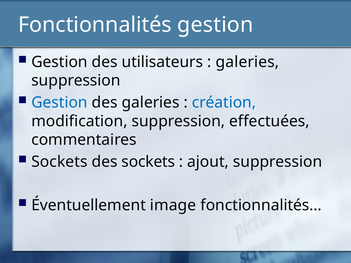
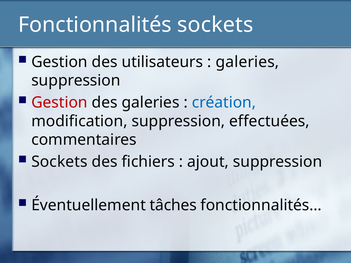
Fonctionnalités gestion: gestion -> sockets (215, 25)
Gestion colour: blue -> red (59, 103)
des sockets: sockets -> fichiers (148, 162)
image: image -> tâches (173, 205)
